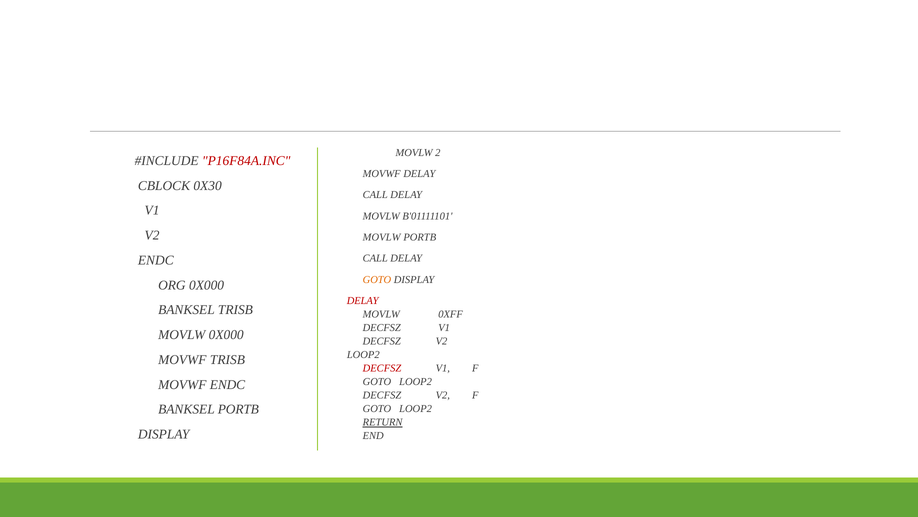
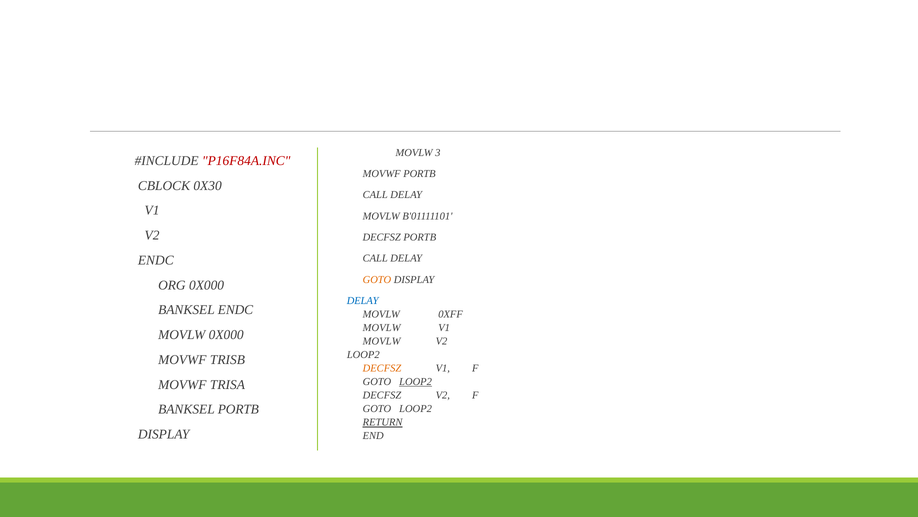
2: 2 -> 3 (438, 152)
MOVWF DELAY: DELAY -> PORTB (419, 174)
MOVLW: MOVLW -> DECFSZ (382, 237)
DELAY colour: red -> blue (363, 300)
BANKSEL TRISB: TRISB -> ENDC (235, 310)
DECFSZ: DECFSZ -> MOVLW (382, 327)
DECFSZ: DECFSZ -> MOVLW (382, 341)
DECFSZ colour: red -> orange (382, 368)
LOOP2 underline: none -> present (416, 381)
MOVWF ENDC: ENDC -> TRISA (227, 384)
